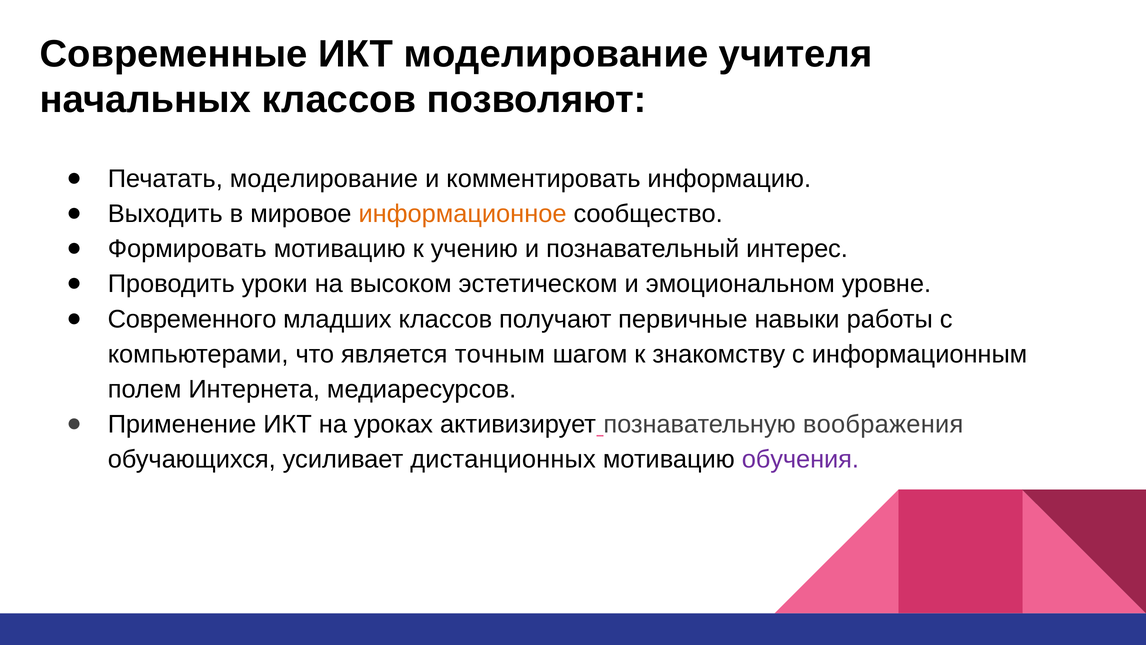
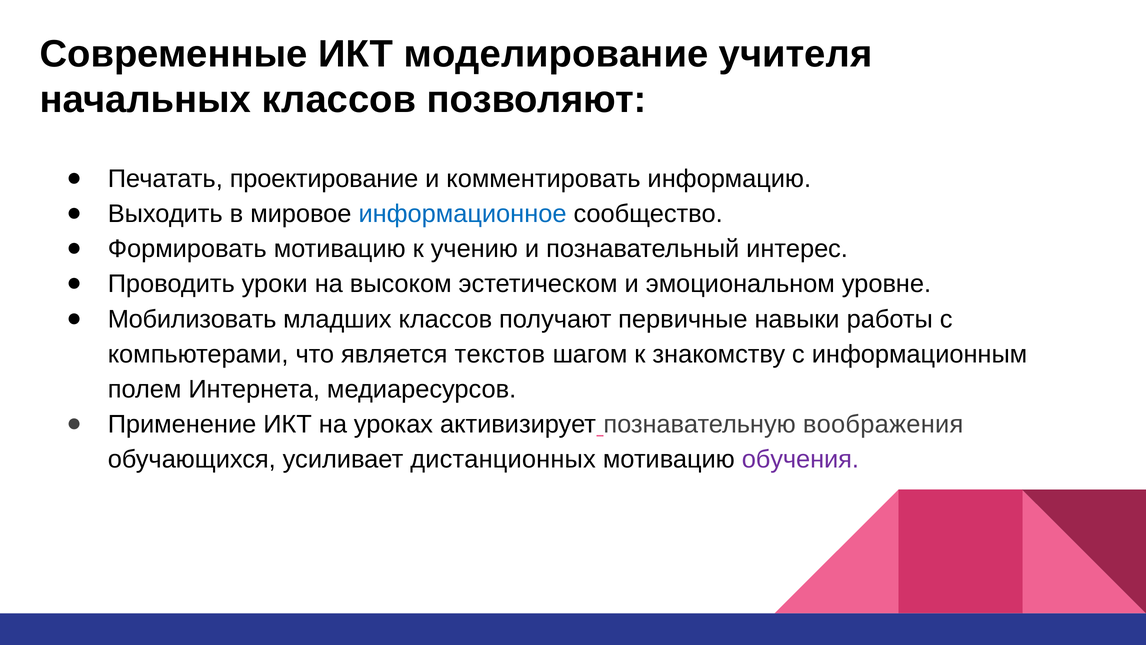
Печатать моделирование: моделирование -> проектирование (324, 179)
информационное colour: orange -> blue (463, 214)
Современного: Современного -> Мобилизовать (192, 319)
точным: точным -> текстов (500, 354)
